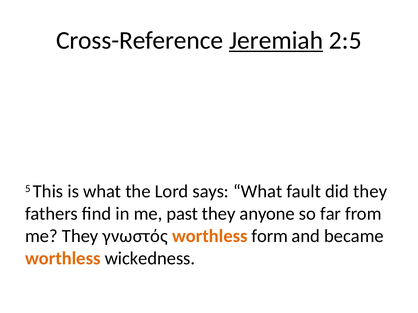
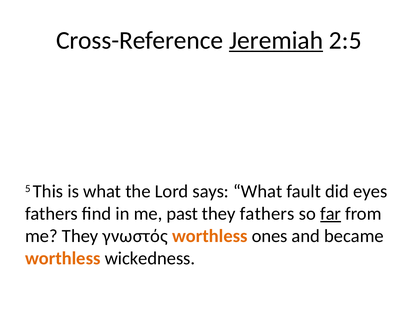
did they: they -> eyes (370, 192)
they anyone: anyone -> fathers (267, 214)
far underline: none -> present (331, 214)
form: form -> ones (270, 236)
